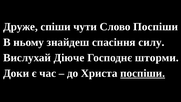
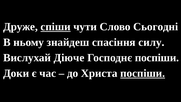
спіши underline: none -> present (56, 27)
Слово Поспіши: Поспіши -> Сьогодні (156, 27)
Господнє шторми: шторми -> поспіши (157, 58)
